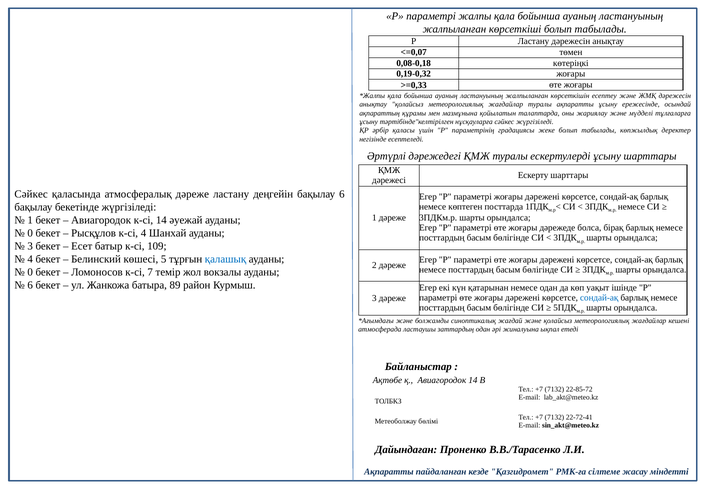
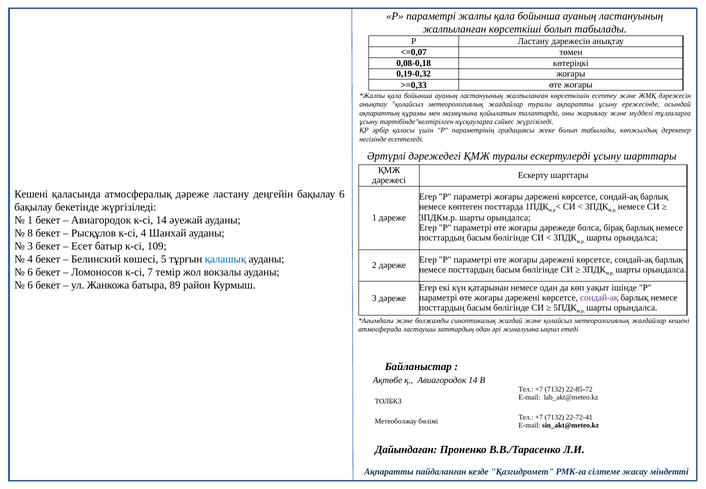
Сәйкес: Сәйкес -> Кешені (31, 194)
0: 0 -> 8 (30, 233)
0: 0 -> 6 (30, 272)
сондай-ақ colour: blue -> purple (599, 298)
